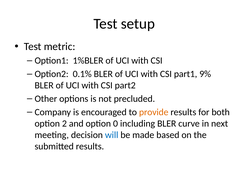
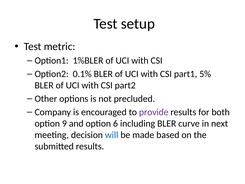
9%: 9% -> 5% (205, 74)
provide colour: orange -> purple (154, 112)
2: 2 -> 9 (64, 123)
0: 0 -> 6 (115, 123)
